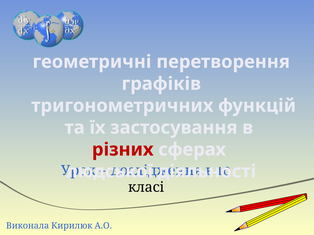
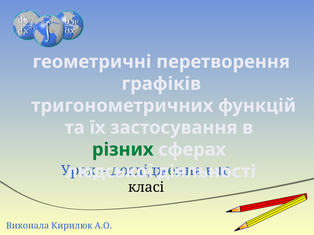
різних colour: red -> green (123, 150)
